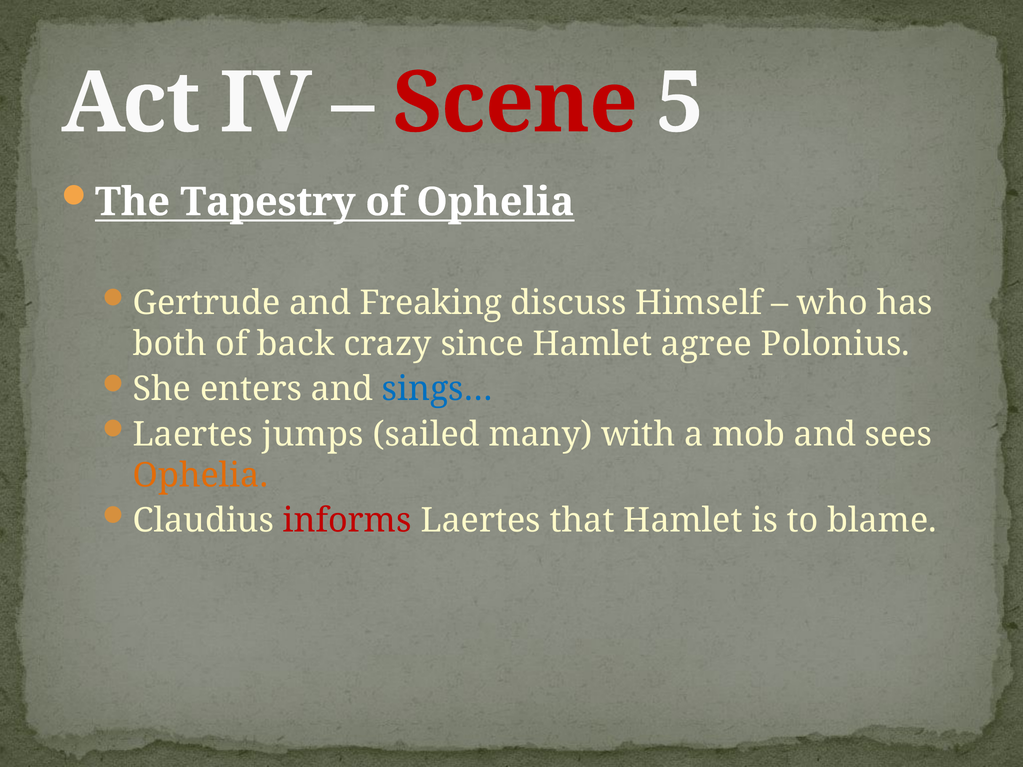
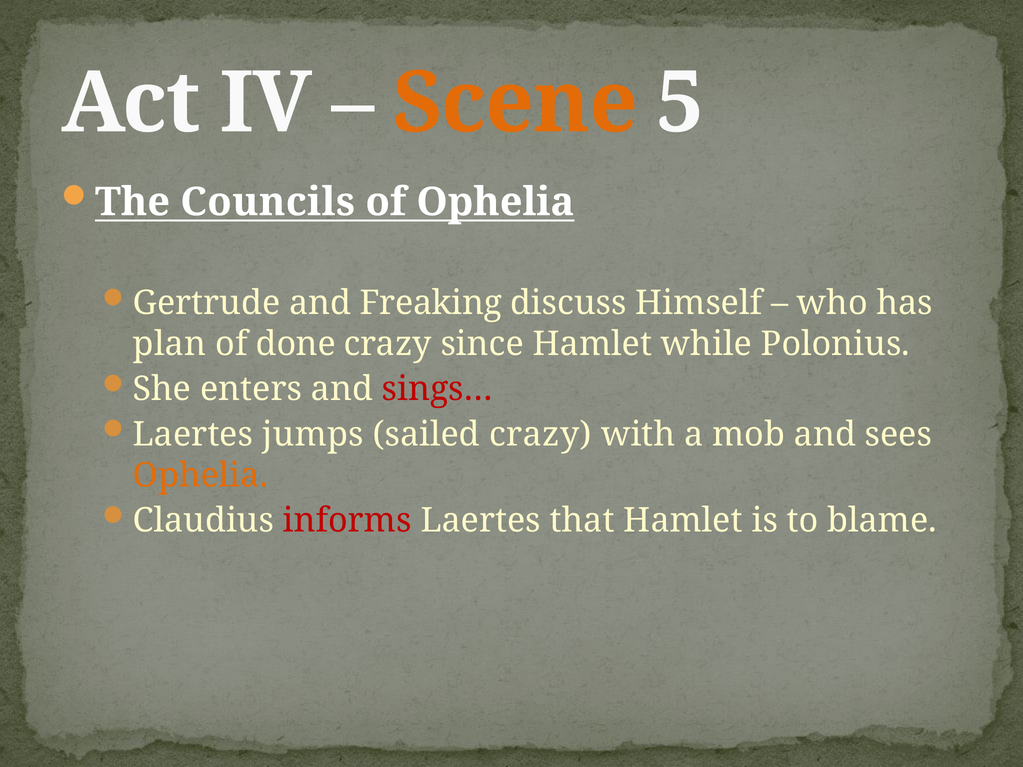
Scene colour: red -> orange (515, 103)
Tapestry: Tapestry -> Councils (268, 202)
both: both -> plan (170, 344)
back: back -> done (296, 344)
agree: agree -> while (706, 344)
sings… colour: blue -> red (437, 389)
sailed many: many -> crazy (540, 435)
